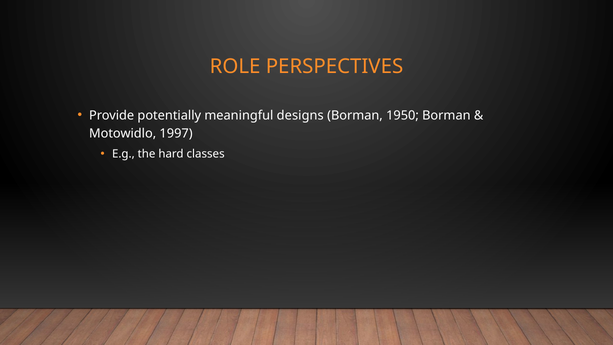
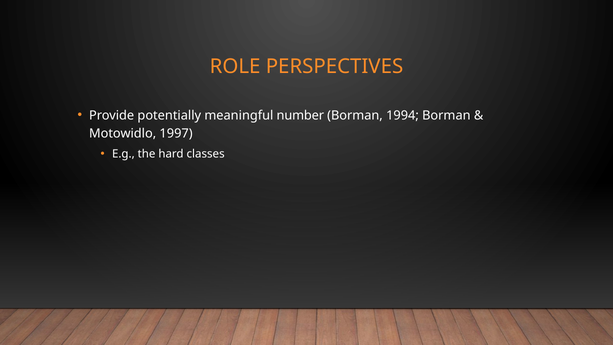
designs: designs -> number (300, 115)
1950: 1950 -> 1994 (403, 115)
